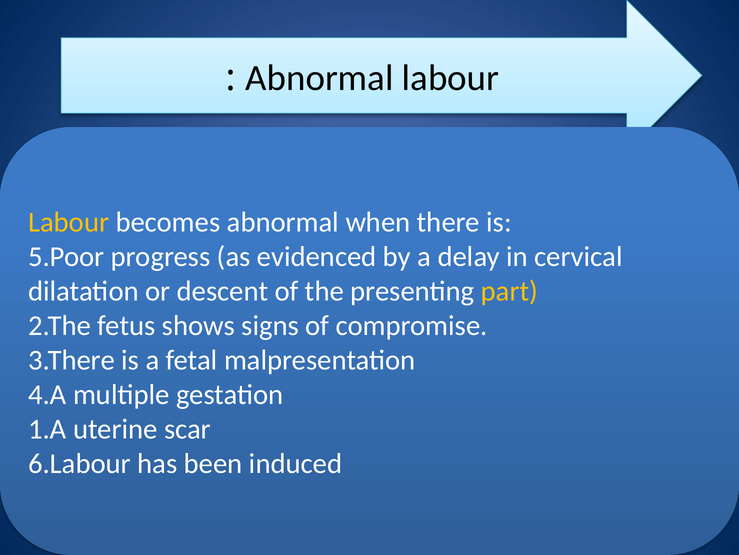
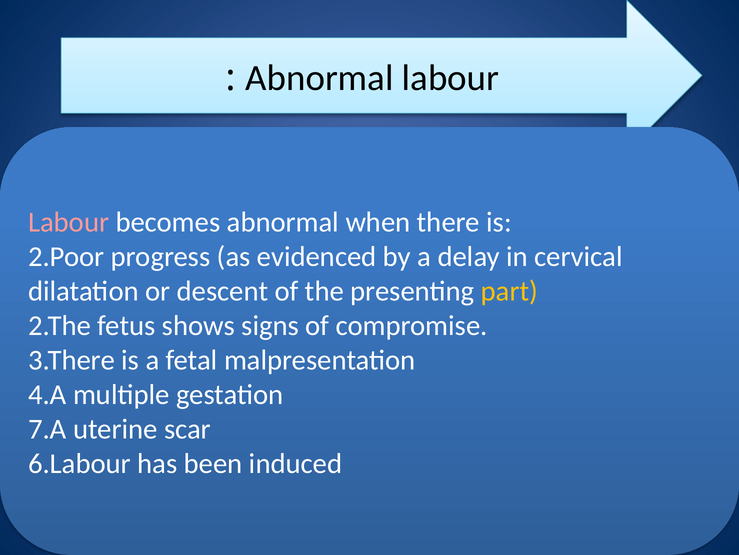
Labour colour: yellow -> pink (69, 222)
5.Poor: 5.Poor -> 2.Poor (66, 256)
1.A: 1.A -> 7.A (47, 429)
